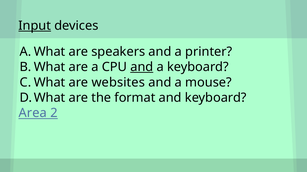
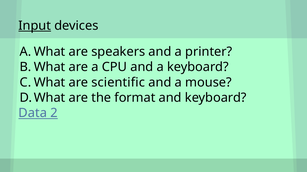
and underline: present -> none (142, 67)
websites: websites -> scientific (118, 83)
Area: Area -> Data (33, 113)
